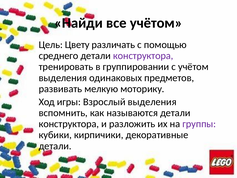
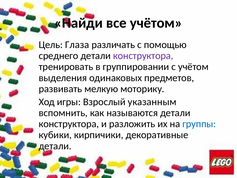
Цвету: Цвету -> Глаза (77, 45)
Взрослый выделения: выделения -> указанным (152, 102)
группы colour: purple -> blue (199, 124)
